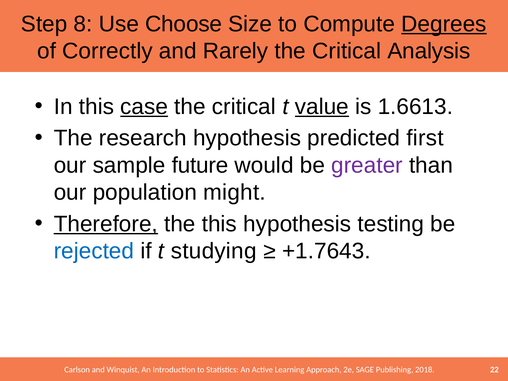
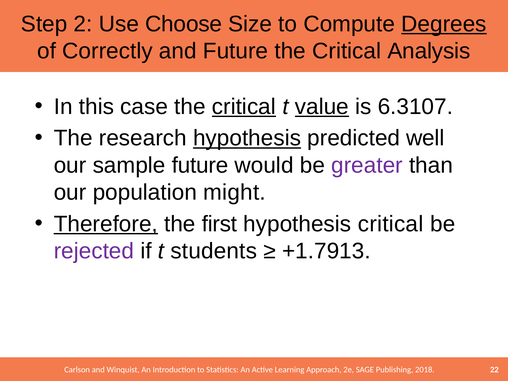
8: 8 -> 2 (83, 24)
and Rarely: Rarely -> Future (236, 51)
case underline: present -> none (144, 107)
critical underline: none -> present (244, 107)
1.6613: 1.6613 -> 6.3107 (415, 107)
hypothesis underline: none -> present (247, 138)
first: first -> well (425, 138)
the this: this -> first (219, 224)
hypothesis testing: testing -> critical (391, 224)
rejected colour: blue -> purple (94, 251)
studying: studying -> students (214, 251)
+1.7643: +1.7643 -> +1.7913 (326, 251)
